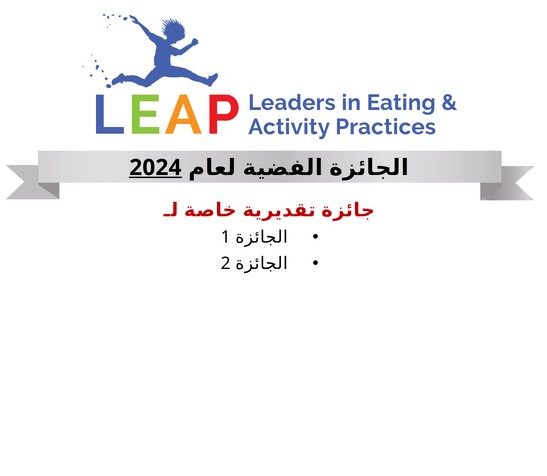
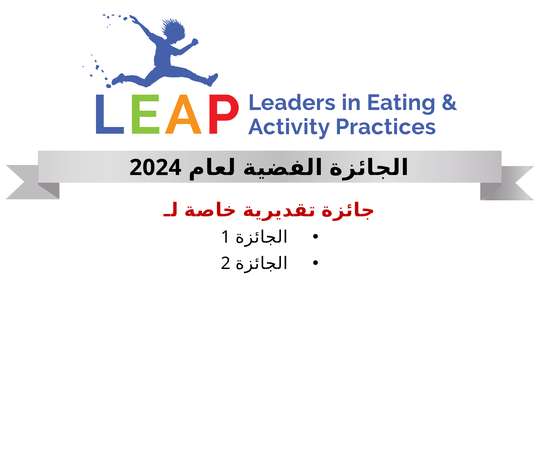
2024 underline: present -> none (155, 167)
